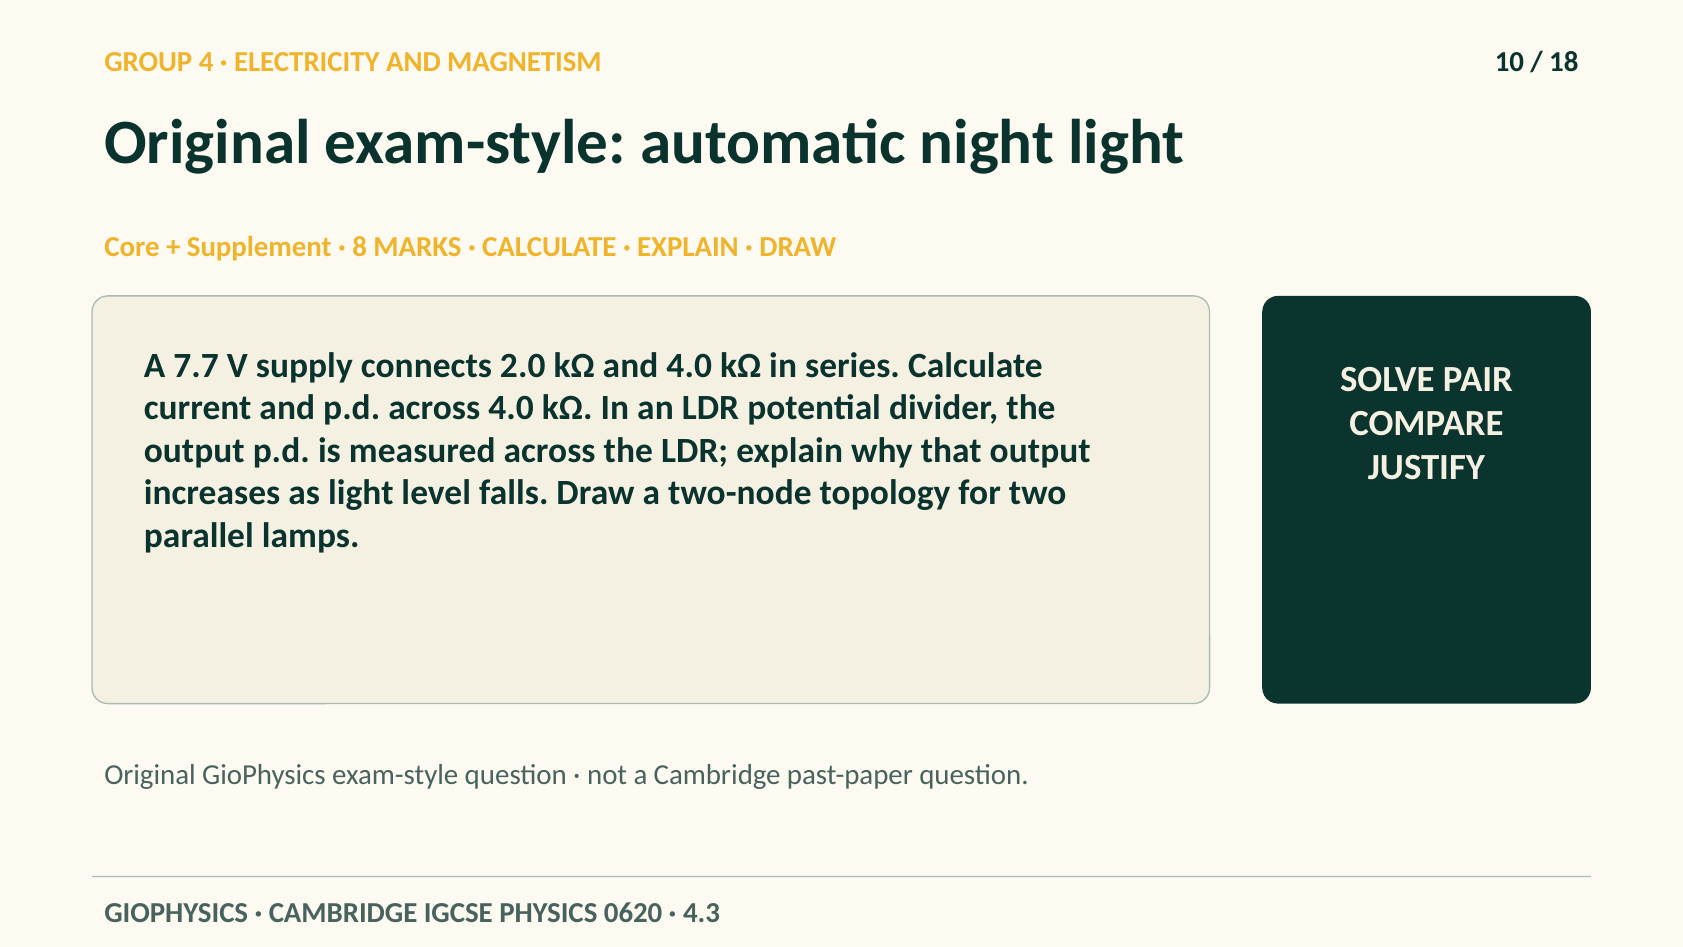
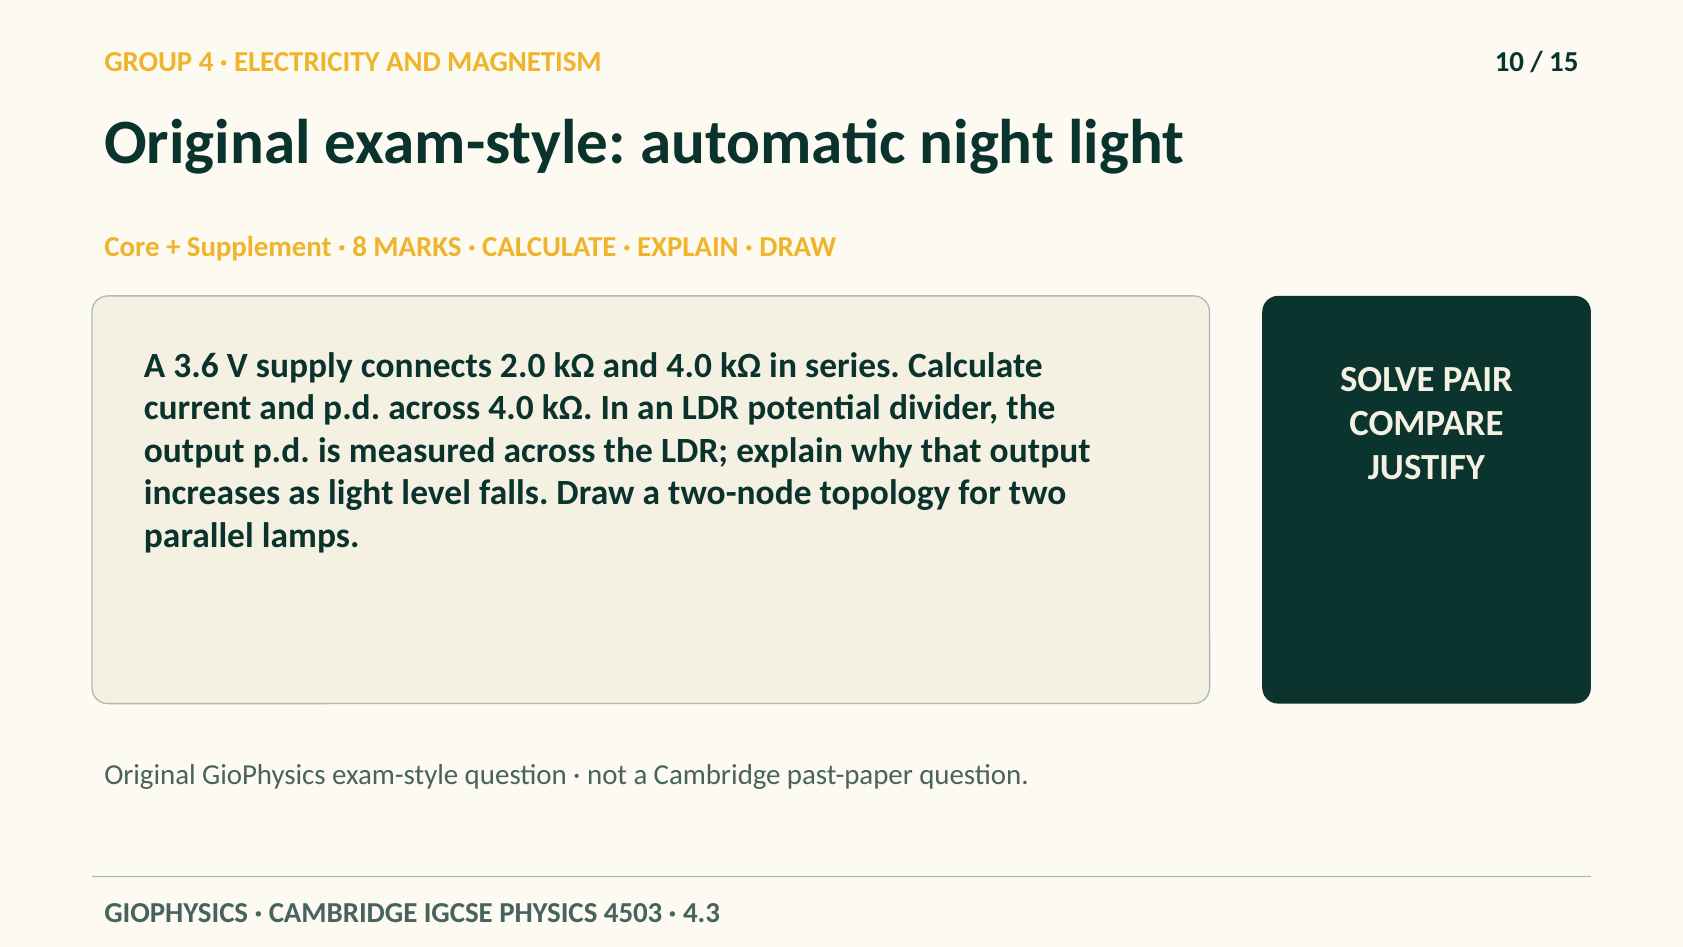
18: 18 -> 15 (1564, 62)
7.7: 7.7 -> 3.6 (196, 365)
0620: 0620 -> 4503 (633, 913)
